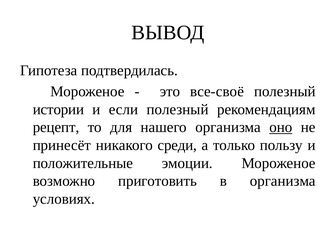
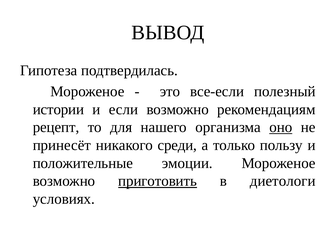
все-своё: все-своё -> все-если (217, 91)
если полезный: полезный -> возможно (178, 109)
приготовить underline: none -> present (158, 181)
в организма: организма -> диетологи (283, 181)
